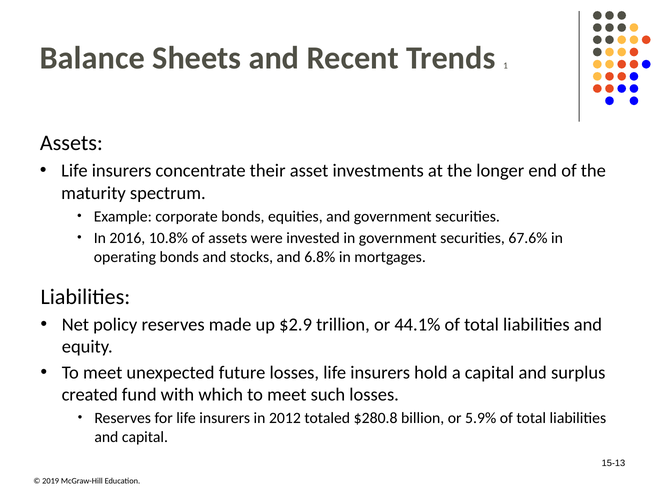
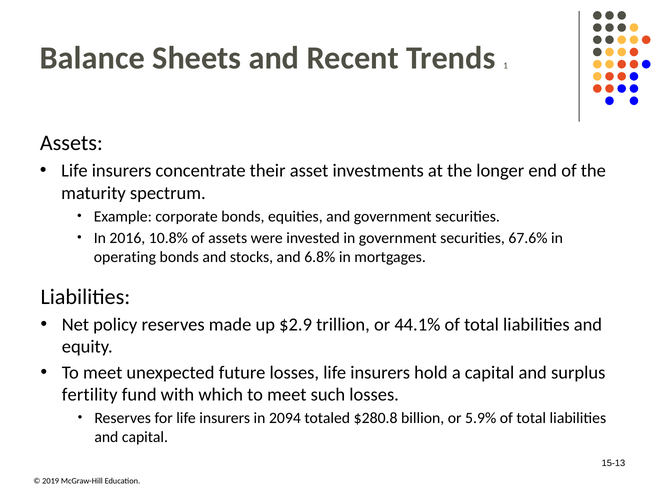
created: created -> fertility (90, 395)
2012: 2012 -> 2094 (285, 419)
